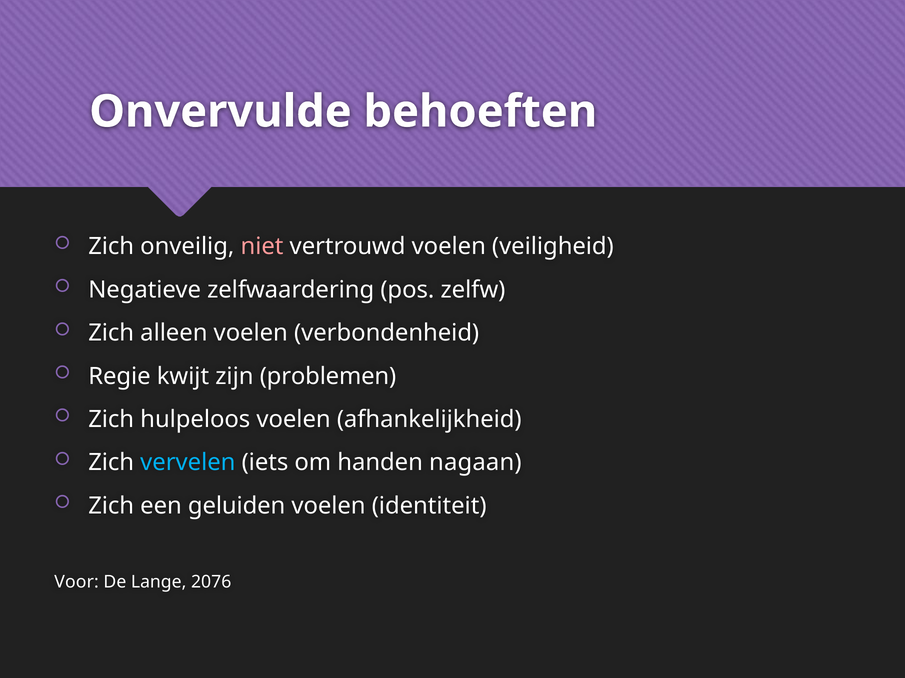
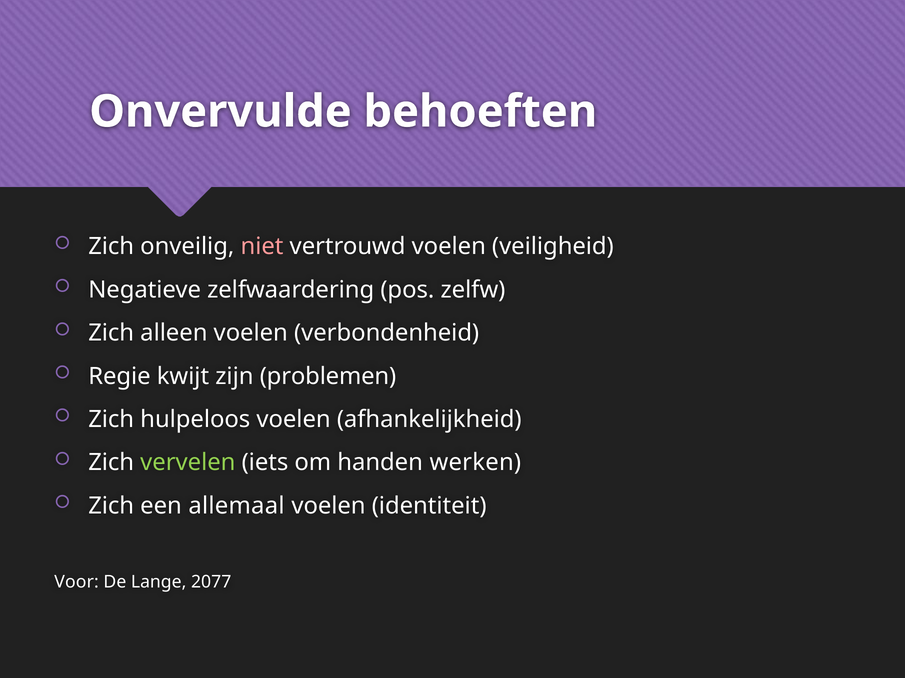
vervelen colour: light blue -> light green (188, 463)
nagaan: nagaan -> werken (475, 463)
geluiden: geluiden -> allemaal (236, 506)
2076: 2076 -> 2077 (211, 583)
